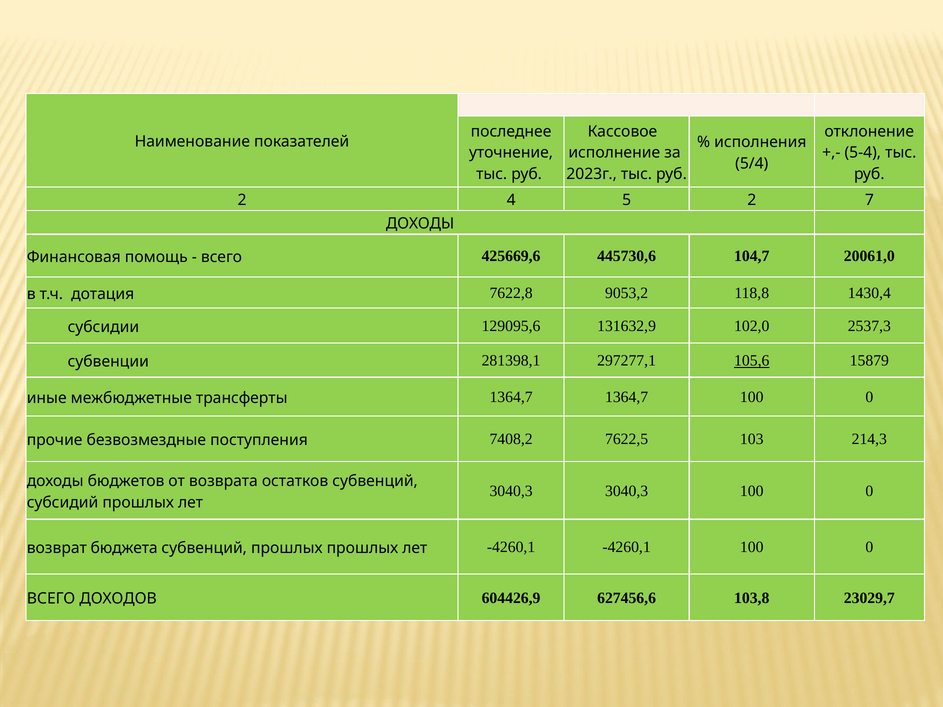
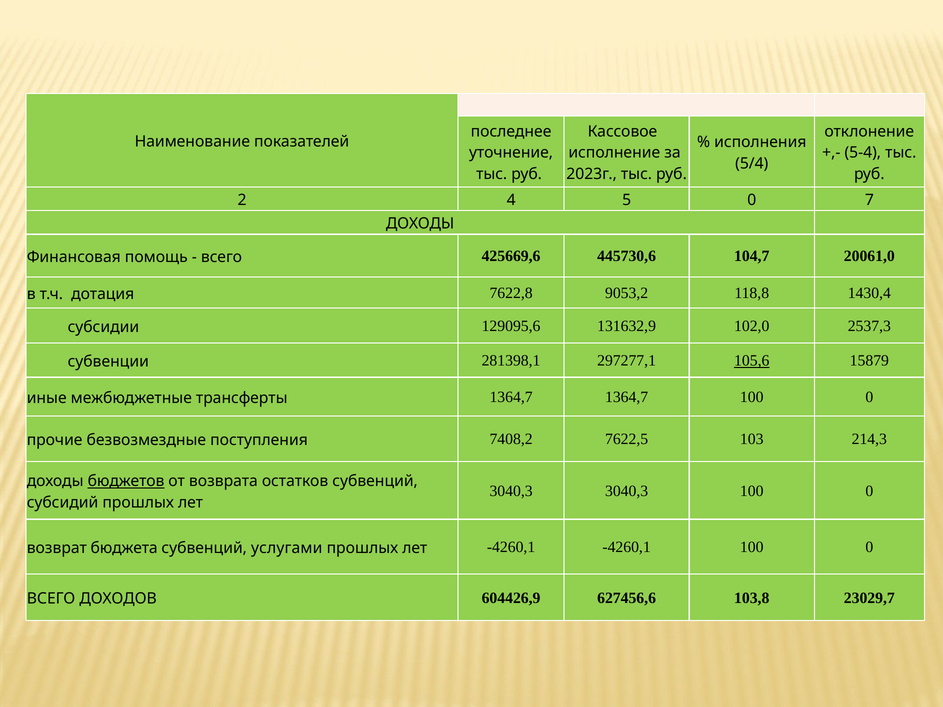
5 2: 2 -> 0 (752, 200)
бюджетов underline: none -> present (126, 481)
субвенций прошлых: прошлых -> услугами (287, 548)
